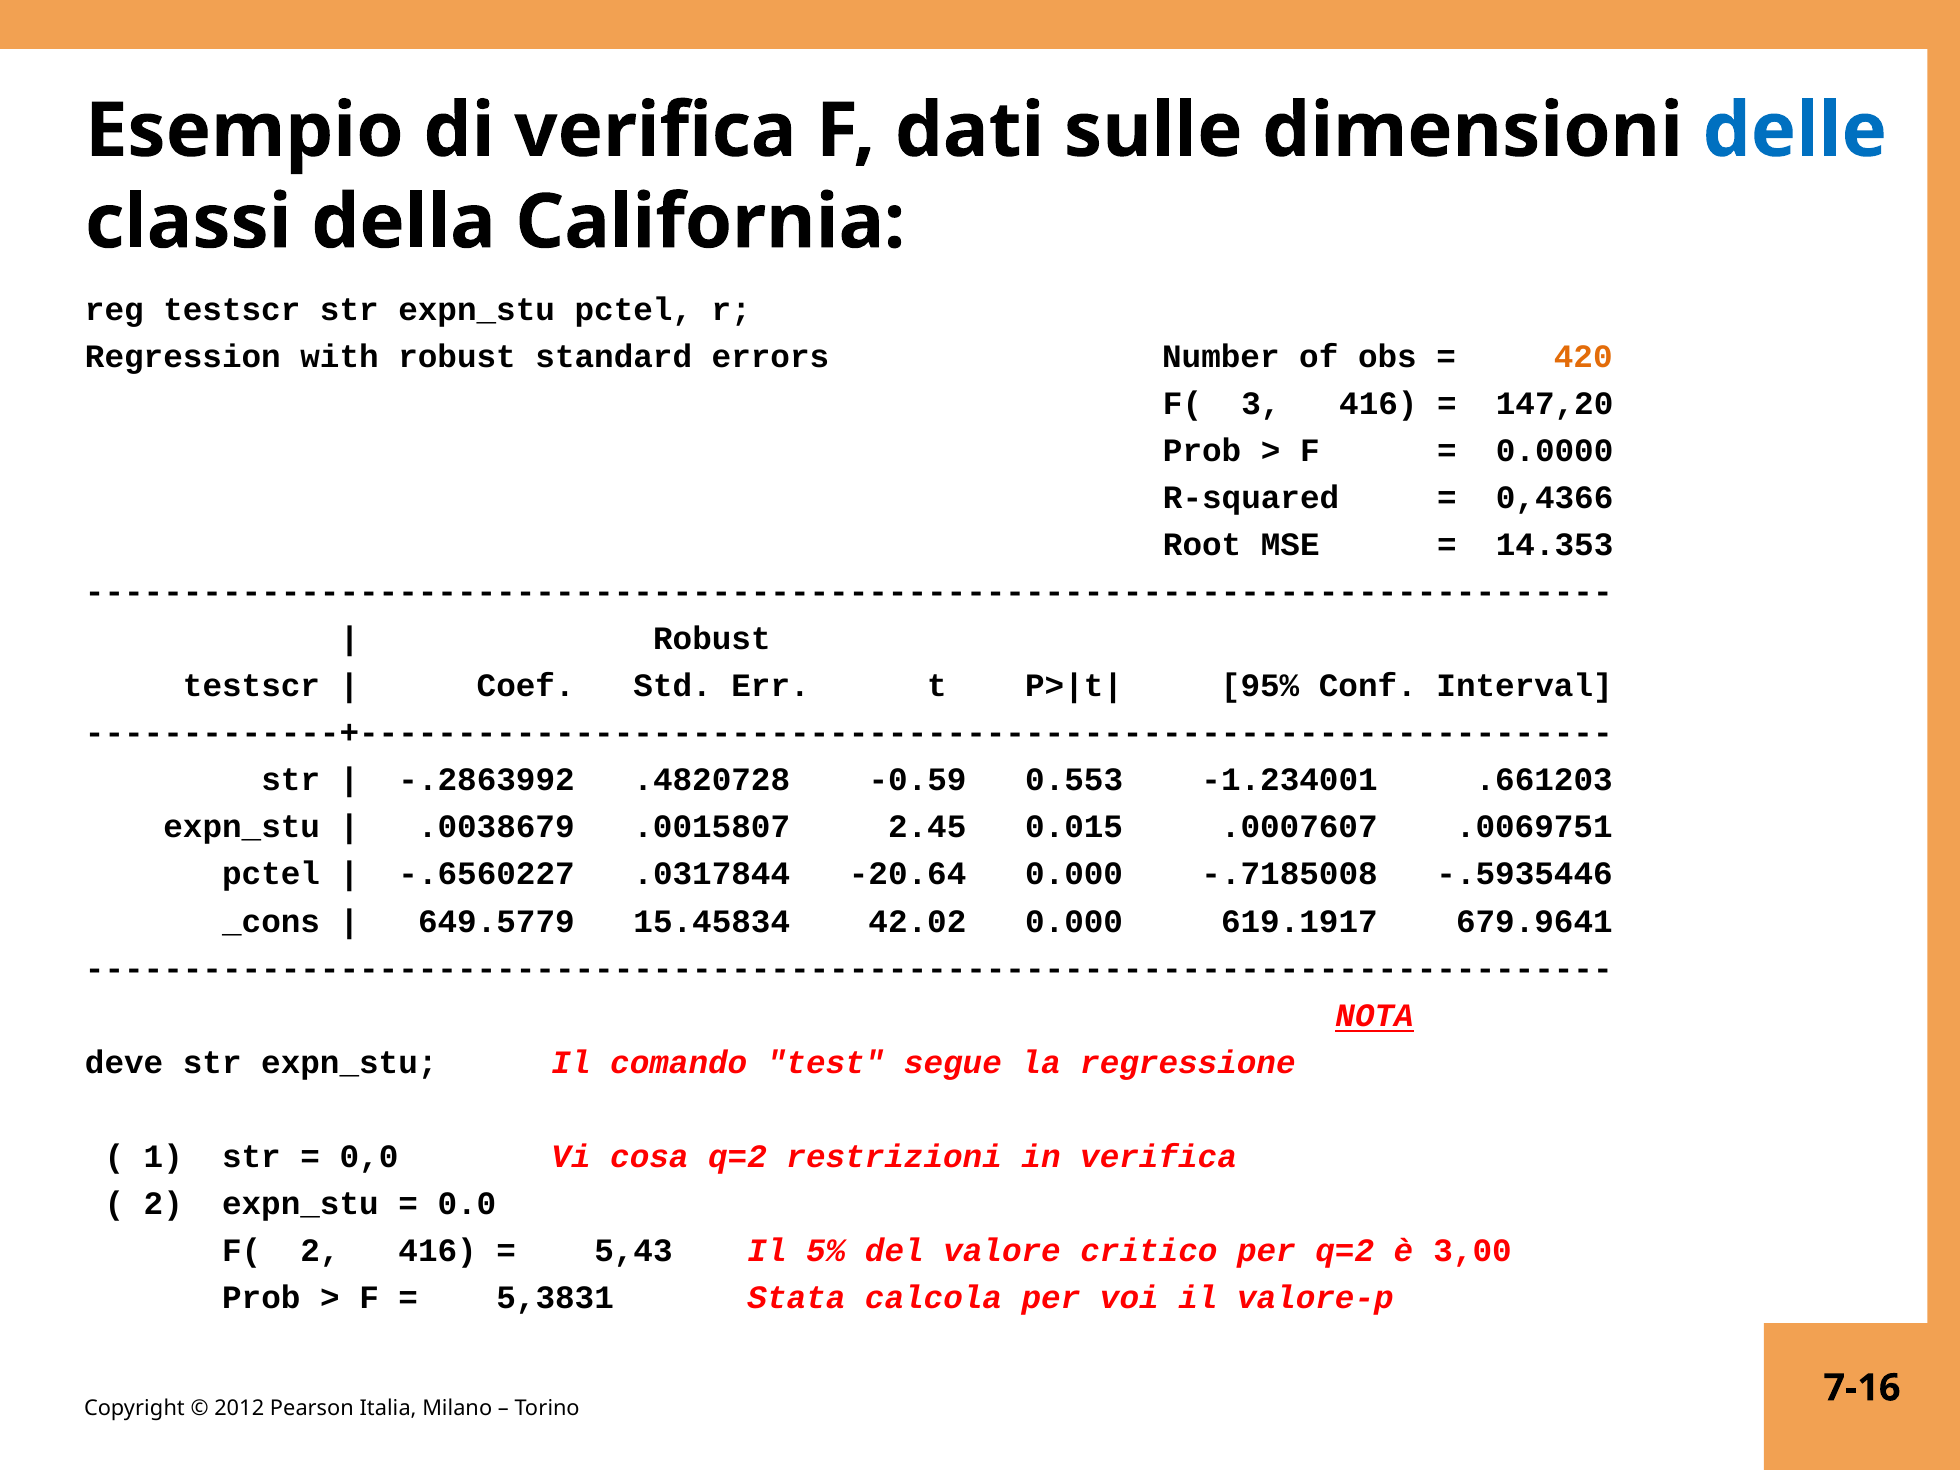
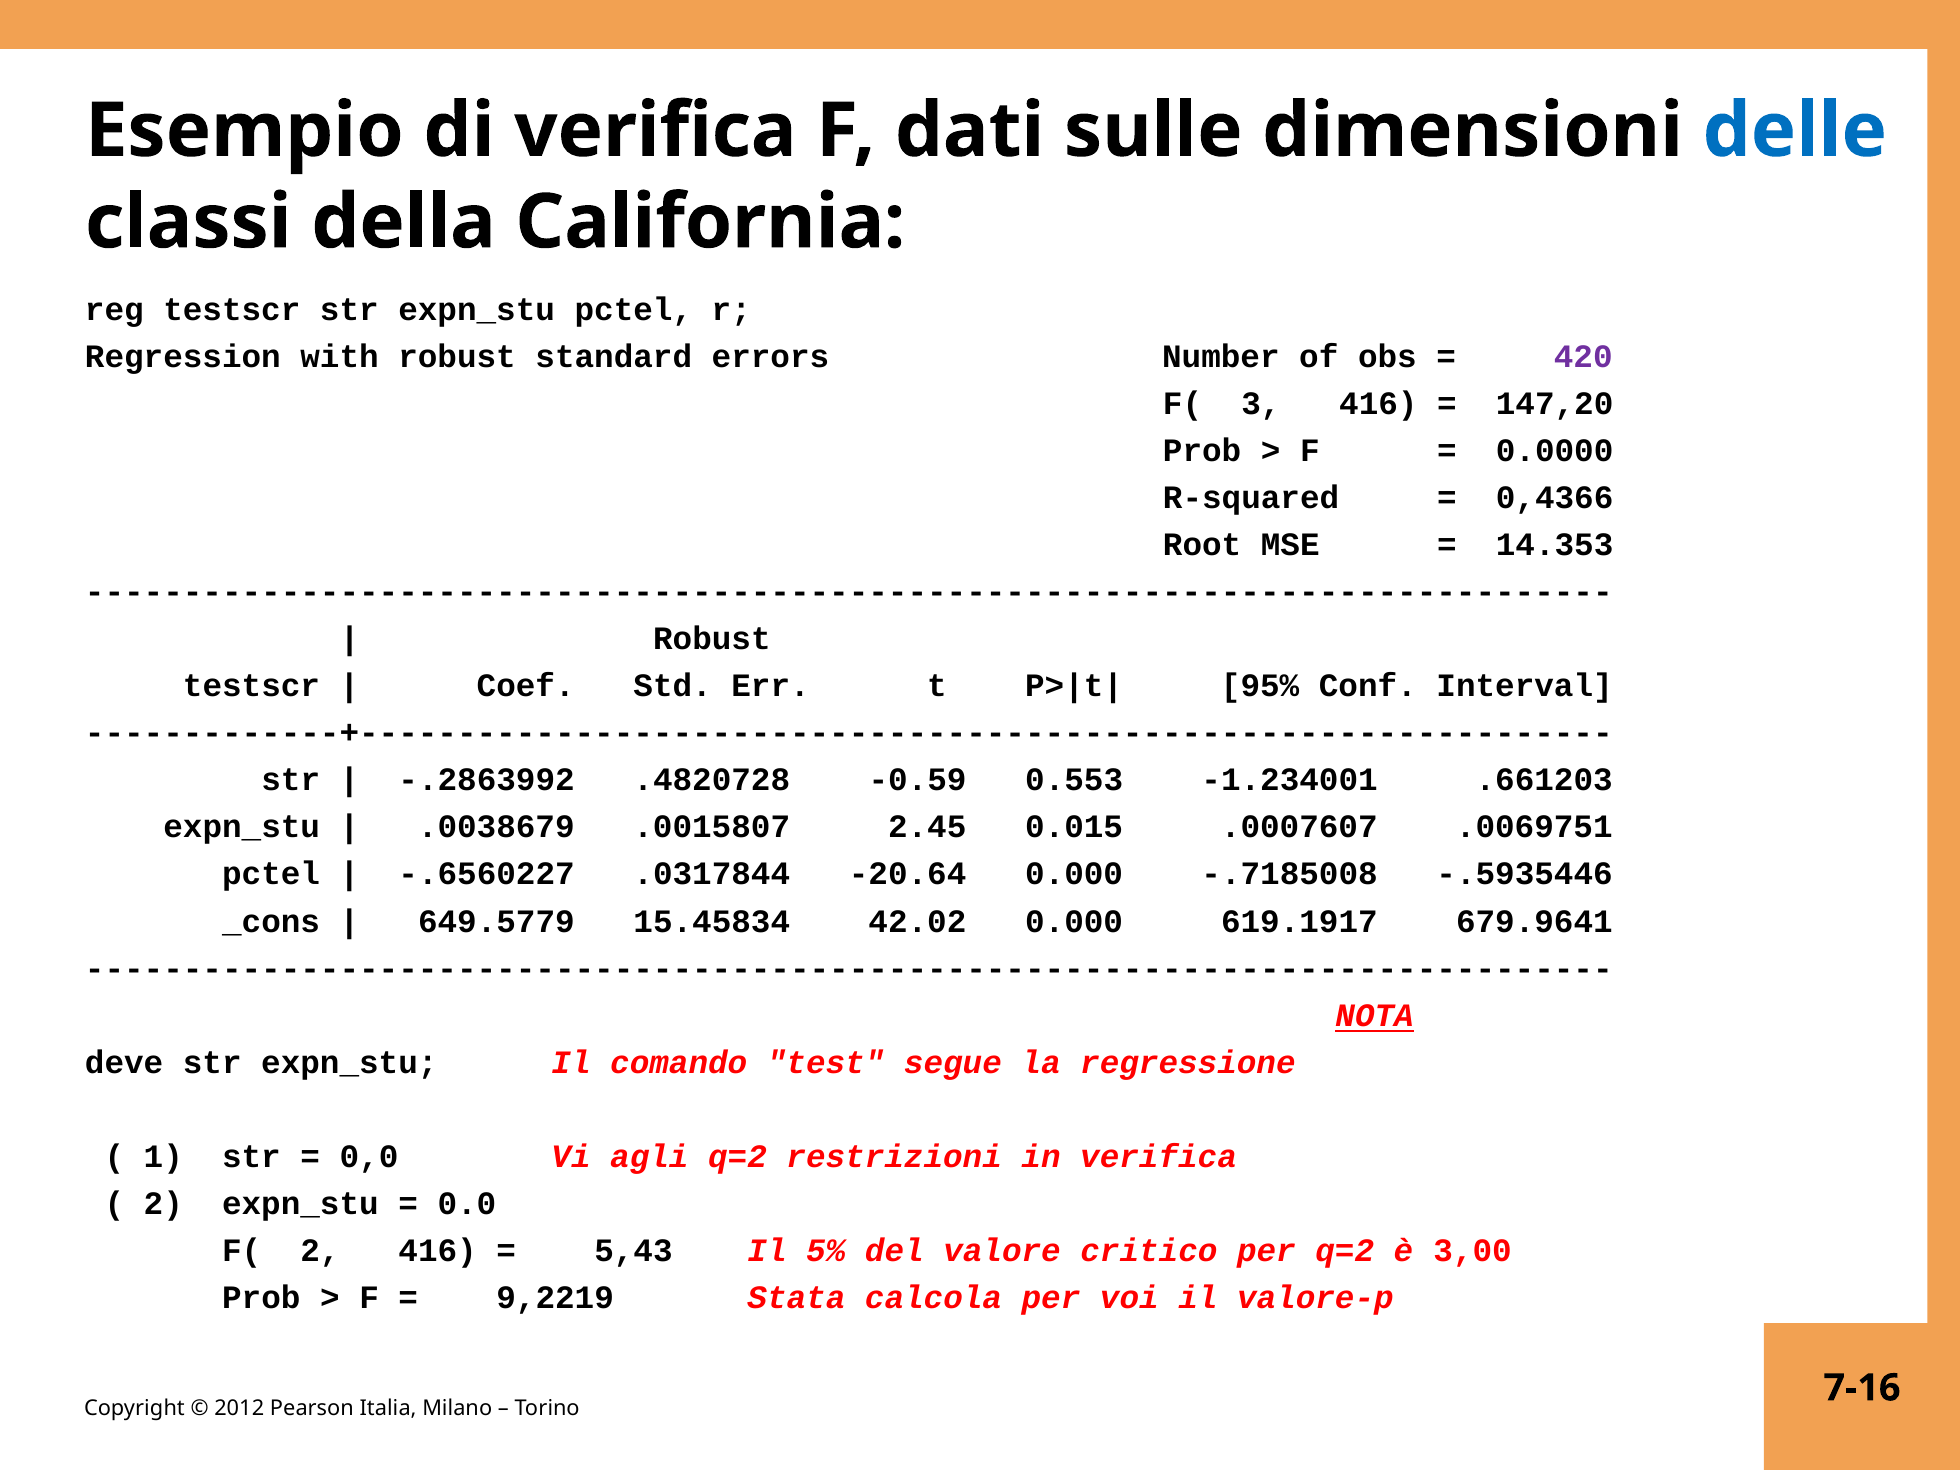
420 colour: orange -> purple (1583, 356)
cosa: cosa -> agli (649, 1157)
5,3831: 5,3831 -> 9,2219 (555, 1298)
